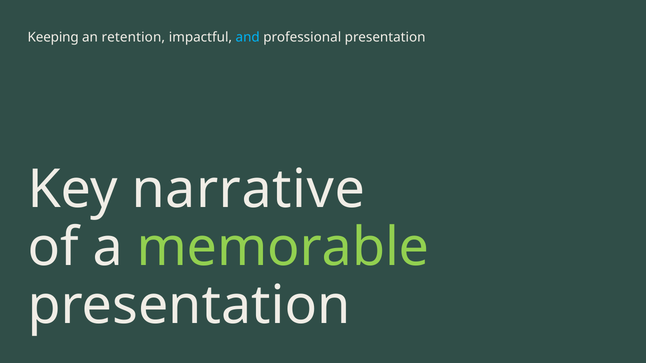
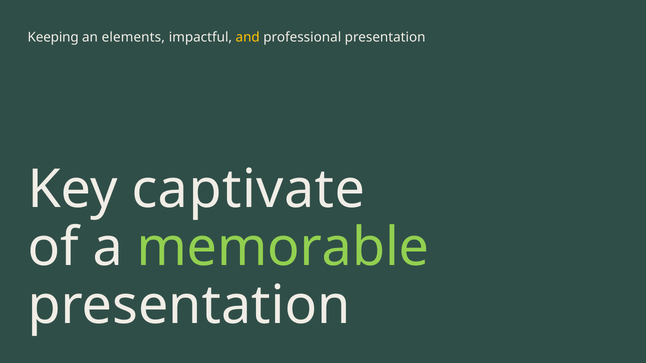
retention: retention -> elements (133, 37)
and colour: light blue -> yellow (248, 37)
narrative: narrative -> captivate (248, 190)
